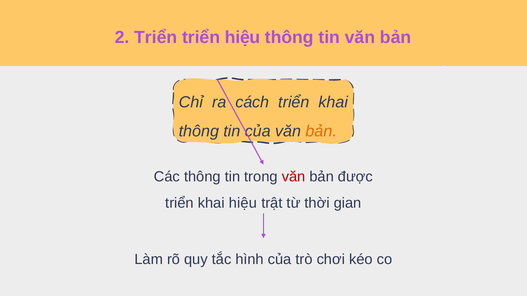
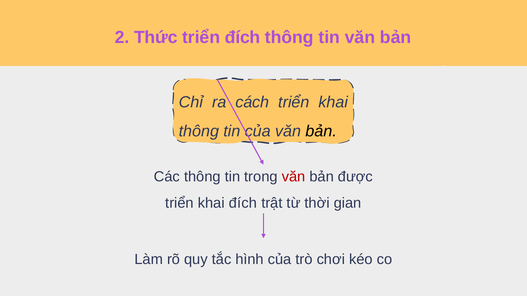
2 Triển: Triển -> Thức (156, 37)
triển hiệu: hiệu -> đích (243, 37)
bản colour: orange -> black (321, 131)
khai hiệu: hiệu -> đích (243, 203)
